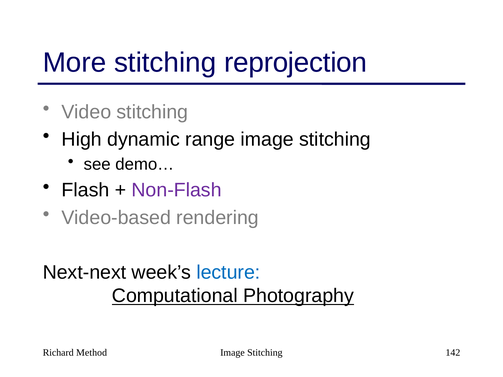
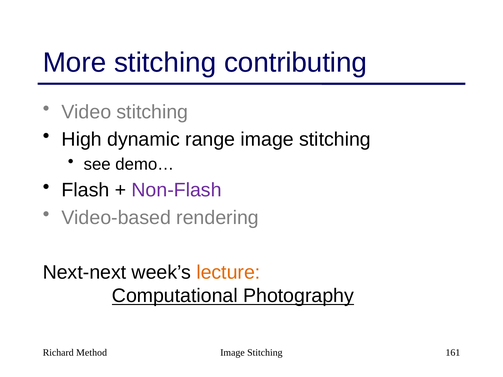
reprojection: reprojection -> contributing (296, 63)
lecture colour: blue -> orange (228, 273)
142: 142 -> 161 (453, 353)
